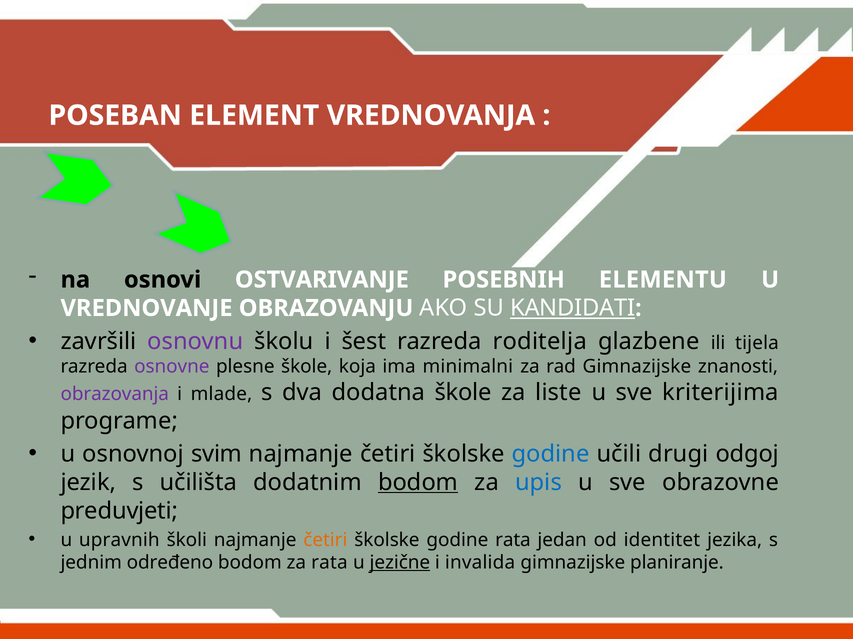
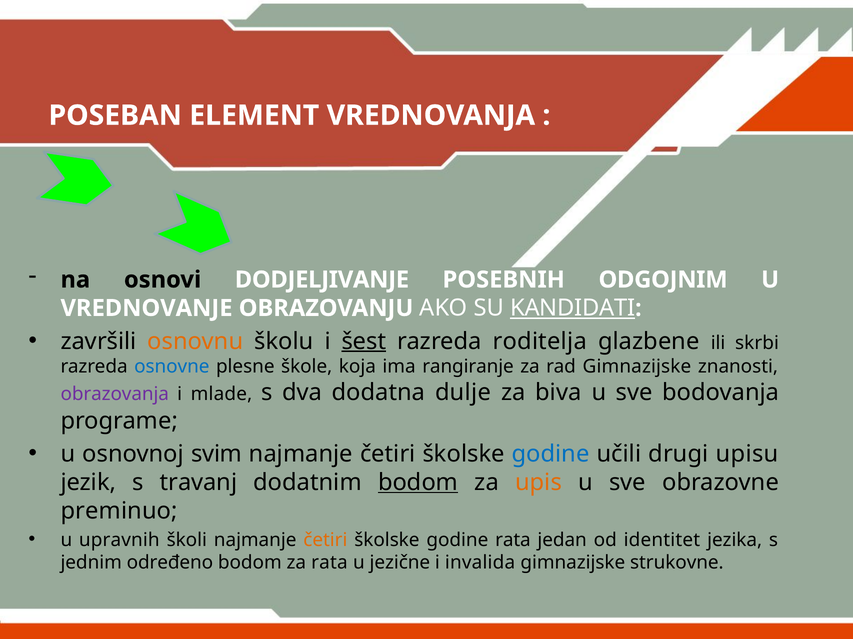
OSTVARIVANJE: OSTVARIVANJE -> DODJELJIVANJE (322, 280)
ELEMENTU: ELEMENTU -> ODGOJNIM (663, 280)
osnovnu colour: purple -> orange (195, 342)
šest underline: none -> present (364, 342)
tijela: tijela -> skrbi (757, 343)
osnovne colour: purple -> blue (172, 367)
minimalni: minimalni -> rangiranje (468, 367)
dodatna škole: škole -> dulje (463, 393)
liste: liste -> biva (558, 393)
kriterijima: kriterijima -> bodovanja (721, 393)
odgoj: odgoj -> upisu (747, 454)
učilišta: učilišta -> travanj (198, 483)
upis colour: blue -> orange (539, 483)
preduvjeti: preduvjeti -> preminuo (119, 511)
jezične underline: present -> none (400, 563)
planiranje: planiranje -> strukovne (677, 563)
